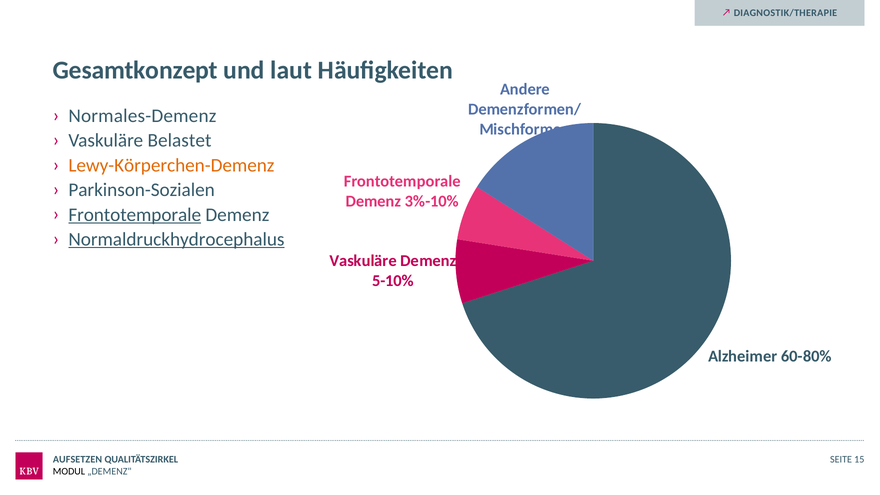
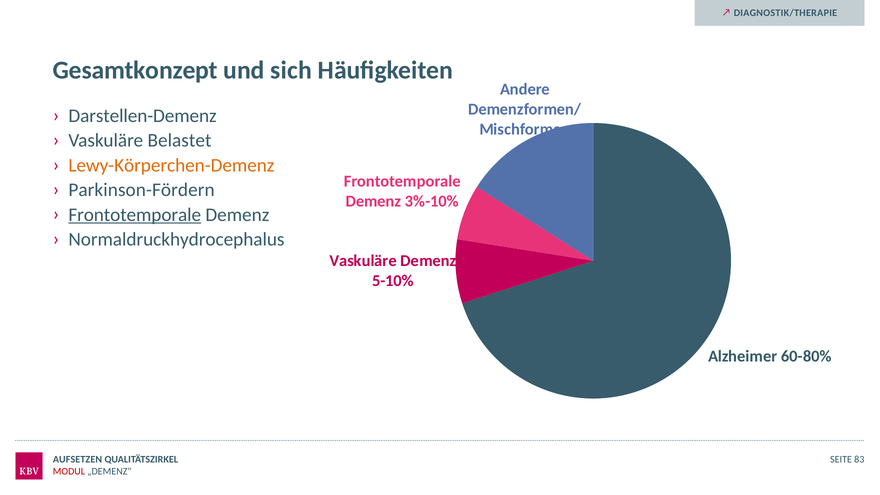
laut: laut -> sich (291, 71)
Normales-Demenz: Normales-Demenz -> Darstellen-Demenz (143, 116)
Parkinson-Sozialen: Parkinson-Sozialen -> Parkinson-Fördern (142, 190)
Normaldruckhydrocephalus underline: present -> none (176, 239)
15: 15 -> 83 (859, 460)
MODUL colour: black -> red (69, 472)
